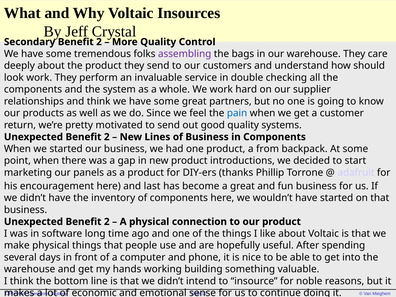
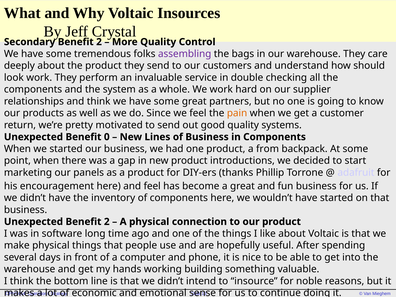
pain colour: blue -> orange (237, 113)
2: 2 -> 0 (107, 137)
and last: last -> feel (152, 186)
